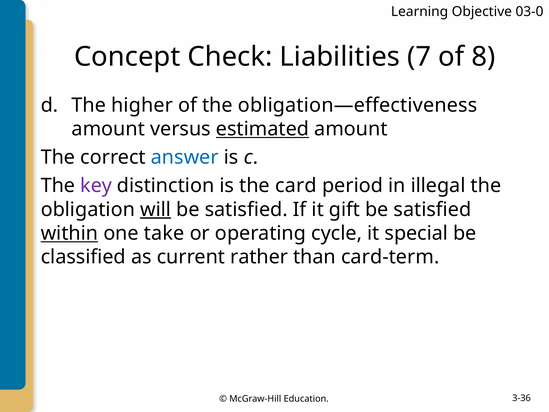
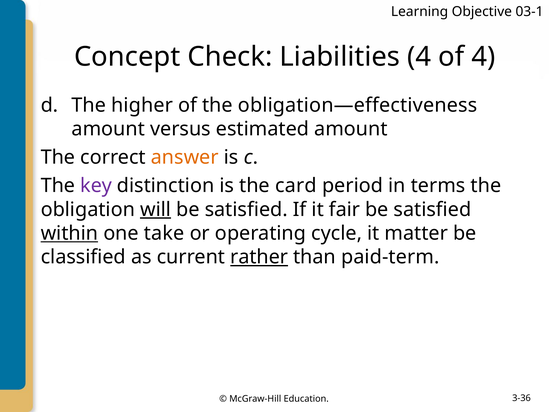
03-0: 03-0 -> 03-1 (529, 12)
Liabilities 7: 7 -> 4 (419, 57)
of 8: 8 -> 4 (483, 57)
estimated underline: present -> none (263, 129)
answer colour: blue -> orange (185, 157)
illegal: illegal -> terms (438, 186)
gift: gift -> fair (344, 209)
special: special -> matter (416, 233)
rather underline: none -> present (259, 257)
card-term: card-term -> paid-term (390, 257)
